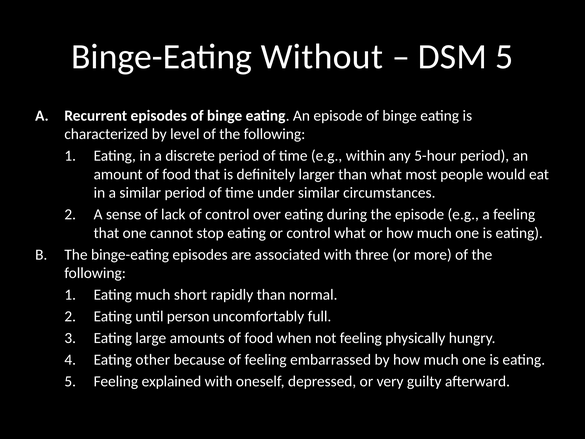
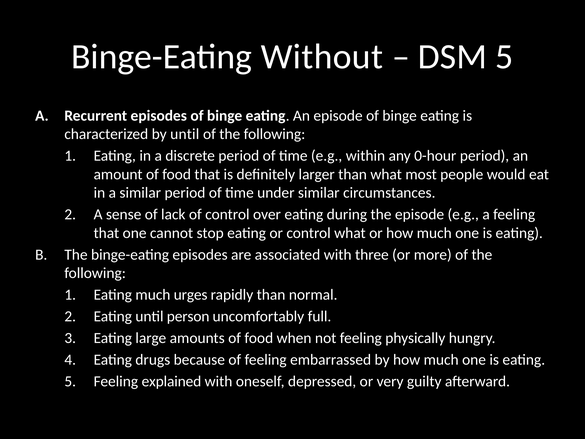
by level: level -> until (185, 134)
5-hour: 5-hour -> 0-hour (435, 156)
short: short -> urges (191, 295)
other: other -> drugs (153, 359)
